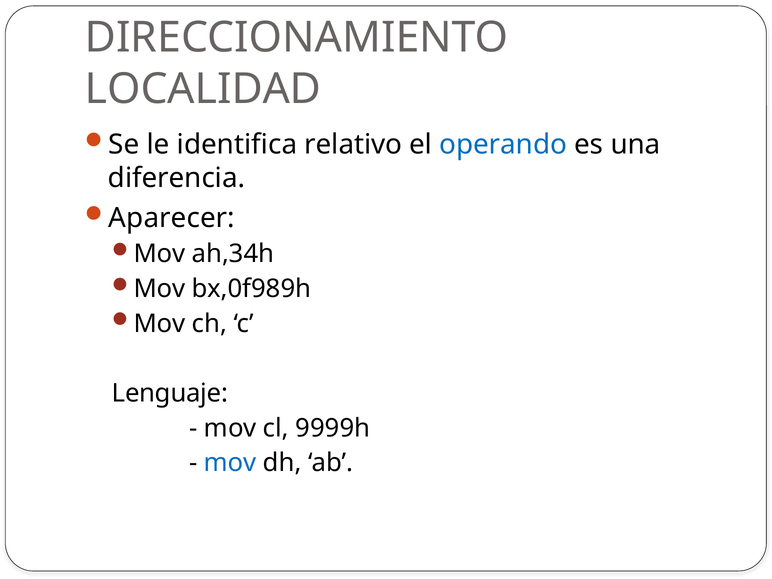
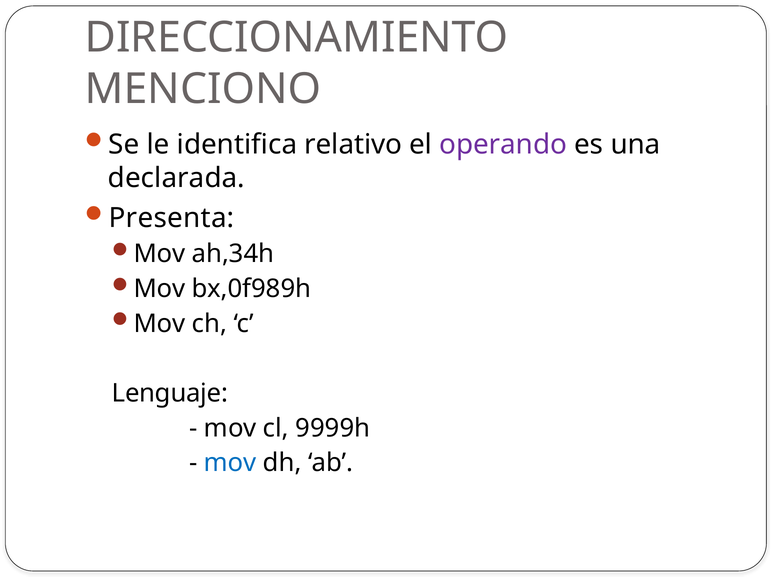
LOCALIDAD: LOCALIDAD -> MENCIONO (203, 89)
operando colour: blue -> purple (503, 145)
diferencia: diferencia -> declarada (176, 178)
Aparecer: Aparecer -> Presenta (172, 218)
